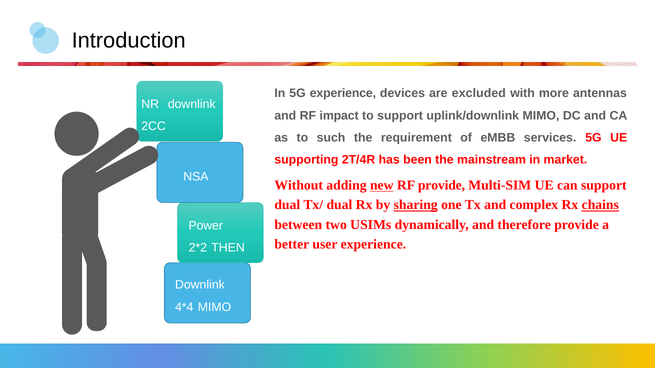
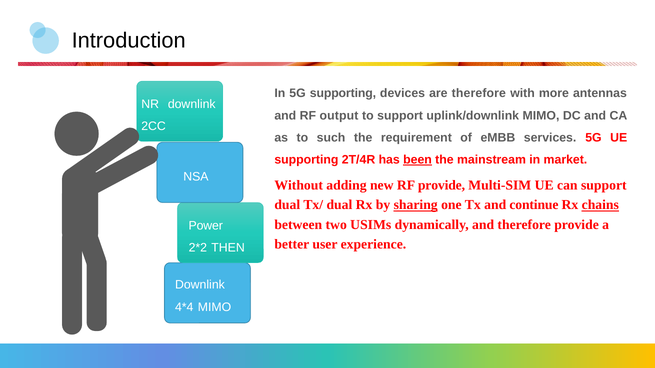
5G experience: experience -> supporting (343, 94)
are excluded: excluded -> therefore (479, 94)
impact: impact -> output (339, 116)
been underline: none -> present (418, 160)
new underline: present -> none (382, 186)
complex: complex -> continue (534, 205)
